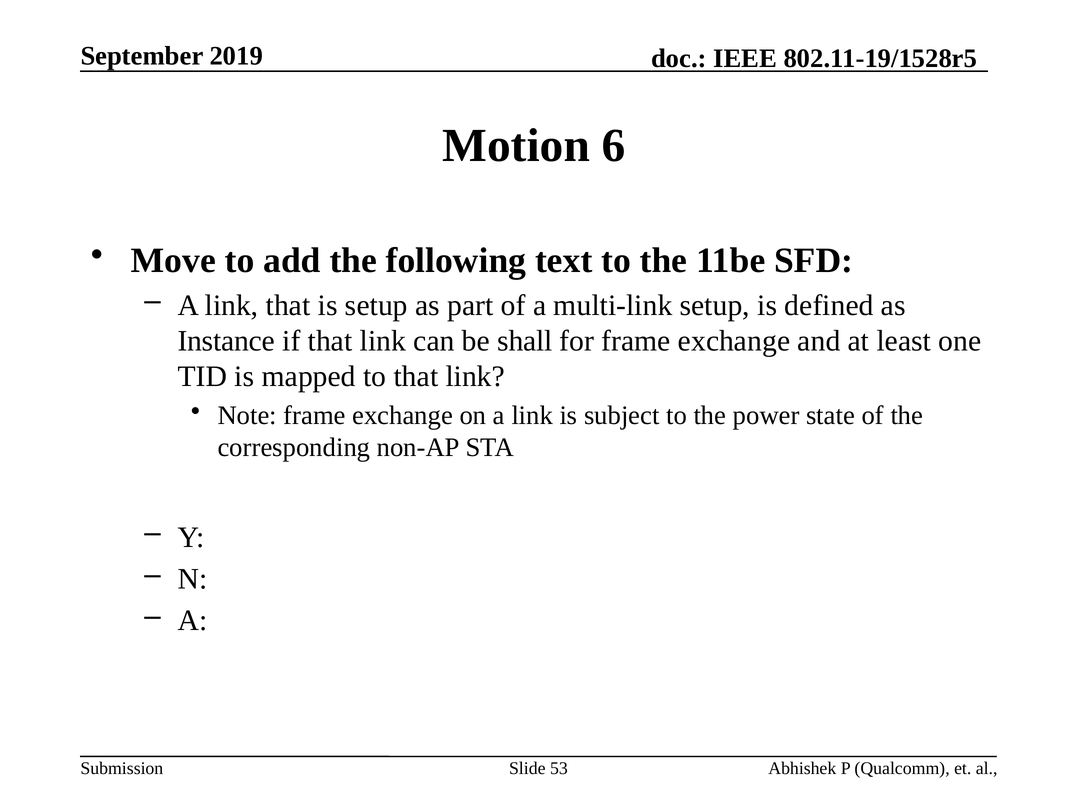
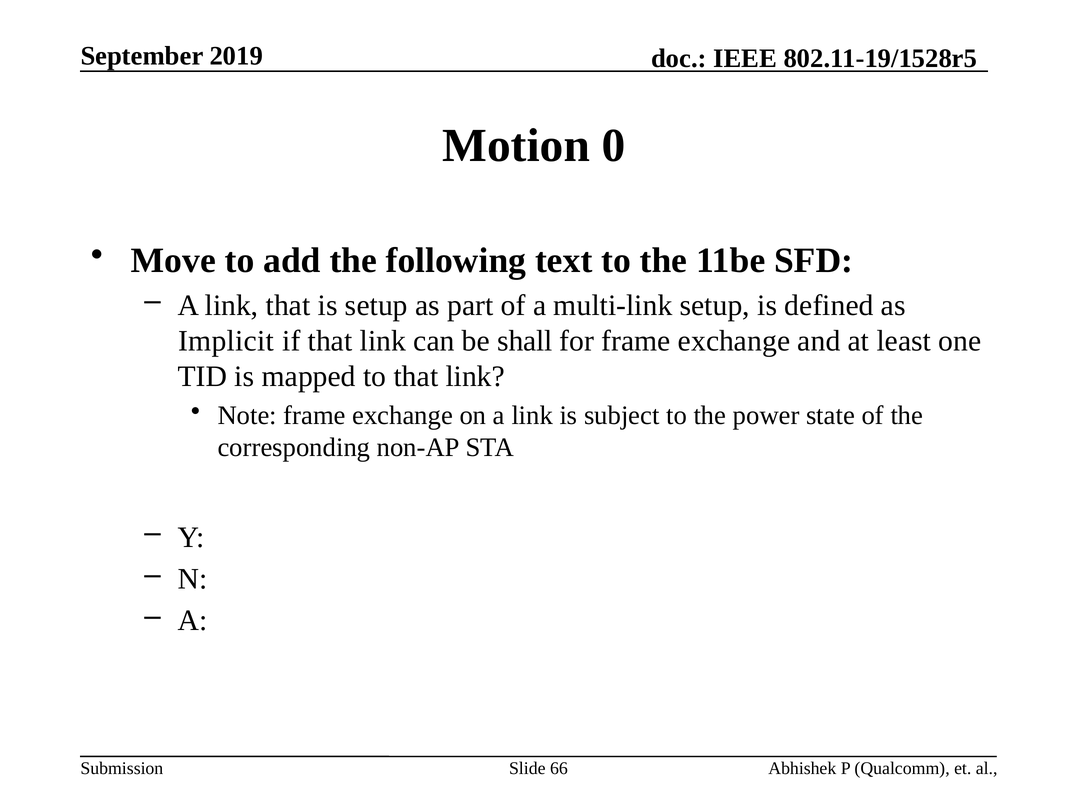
6: 6 -> 0 (614, 146)
Instance: Instance -> Implicit (226, 341)
53: 53 -> 66 (559, 768)
